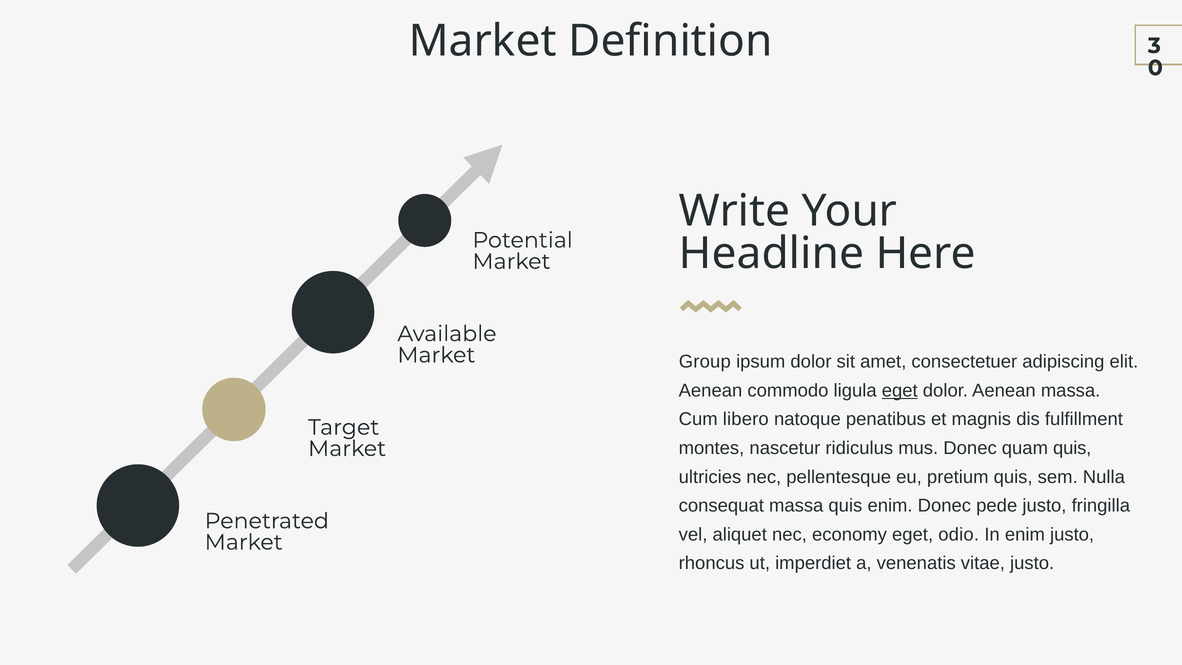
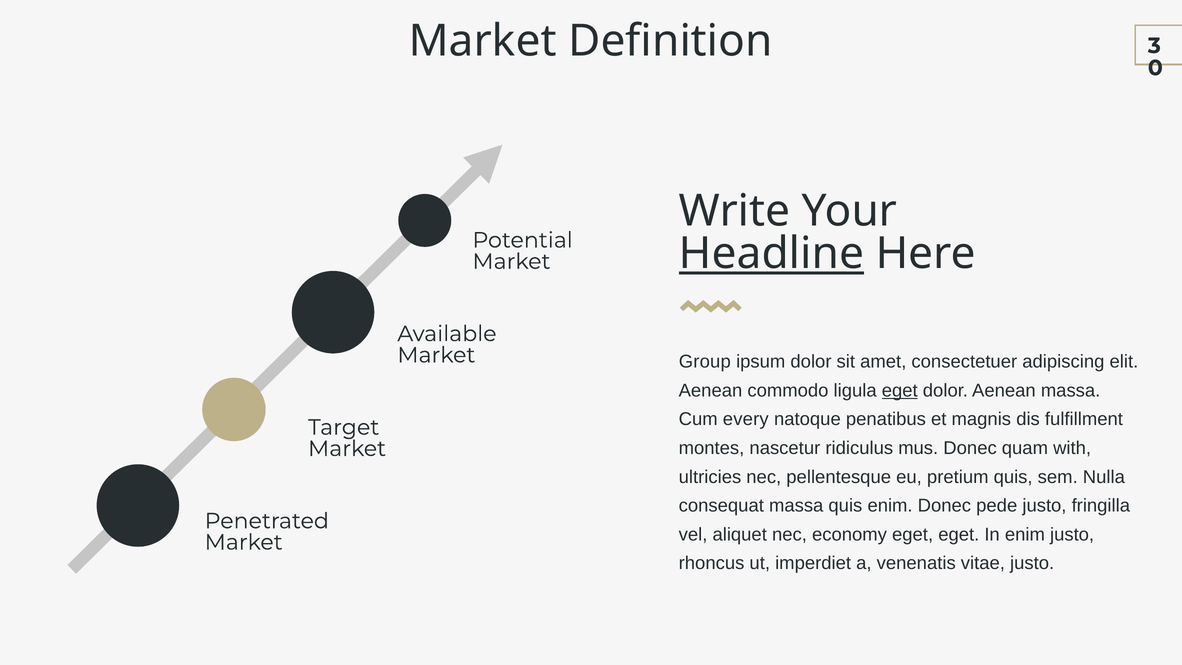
Headline underline: none -> present (772, 254)
libero: libero -> every (746, 419)
quam quis: quis -> with (1072, 448)
eget odio: odio -> eget (959, 534)
